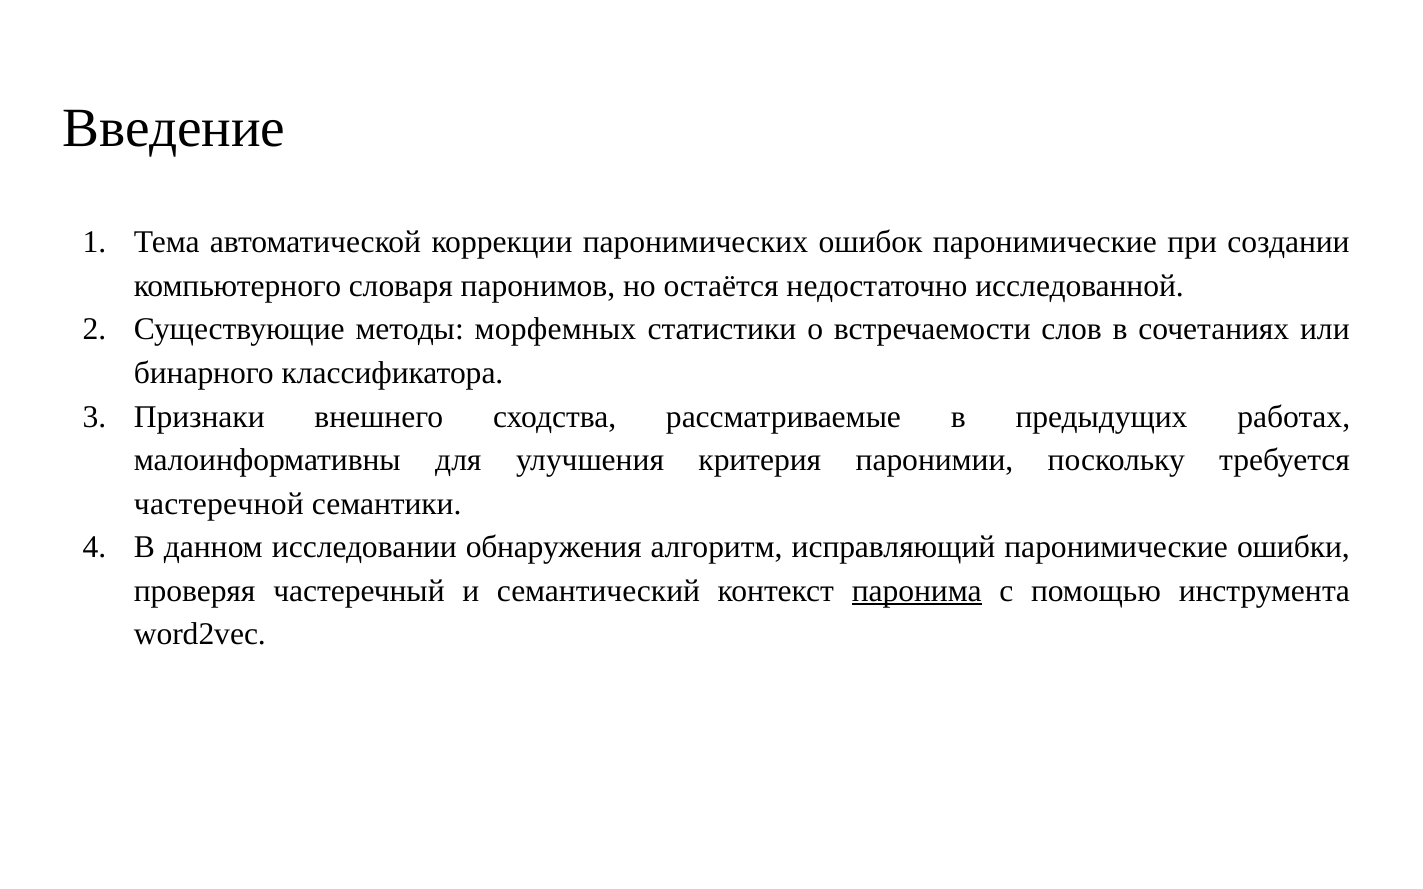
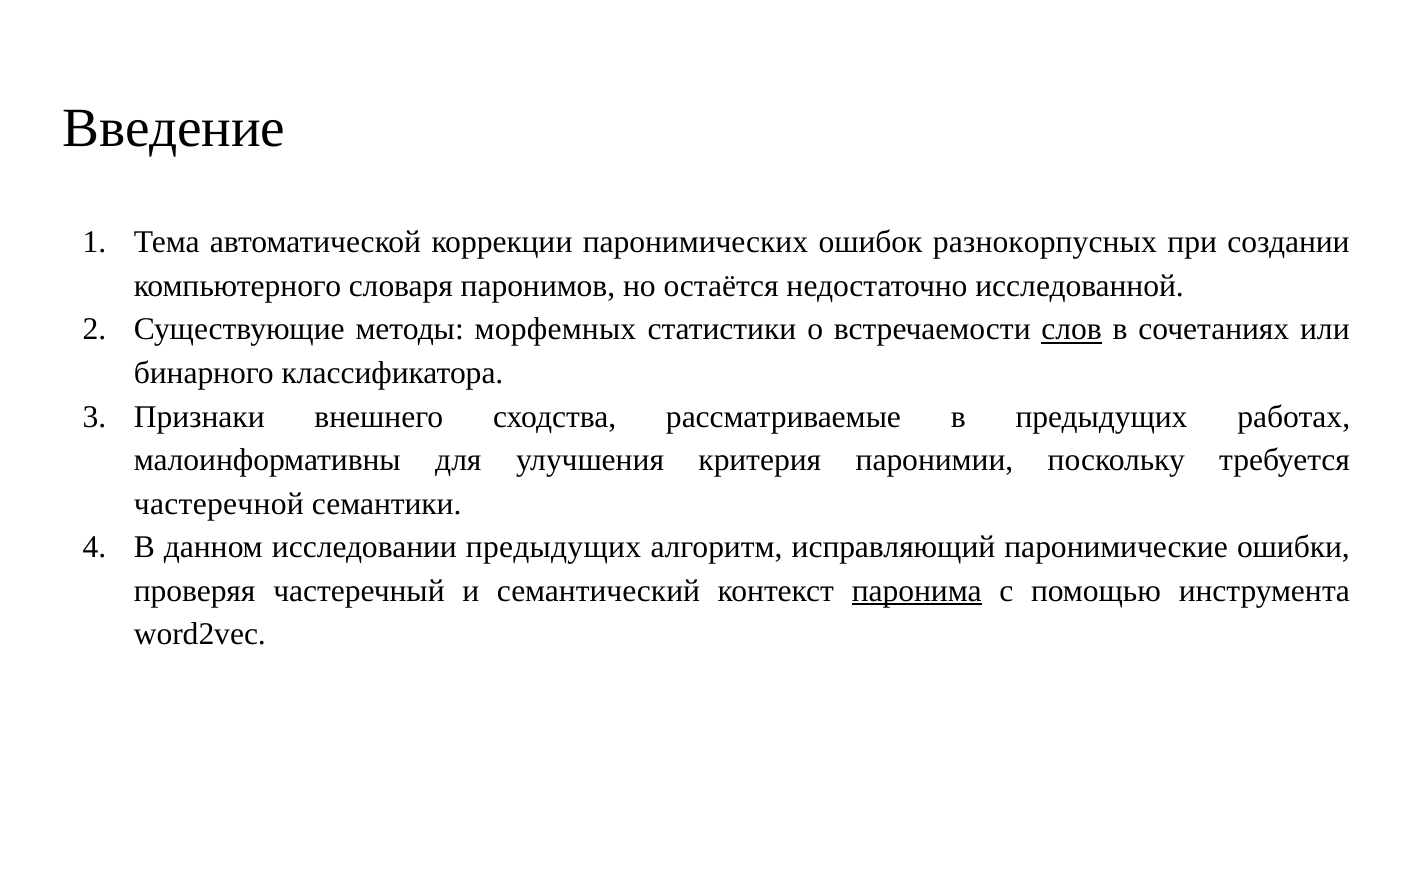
ошибок паронимические: паронимические -> разнокорпусных (1045, 242)
слов underline: none -> present (1072, 330)
исследовании обнаружения: обнаружения -> предыдущих (553, 548)
